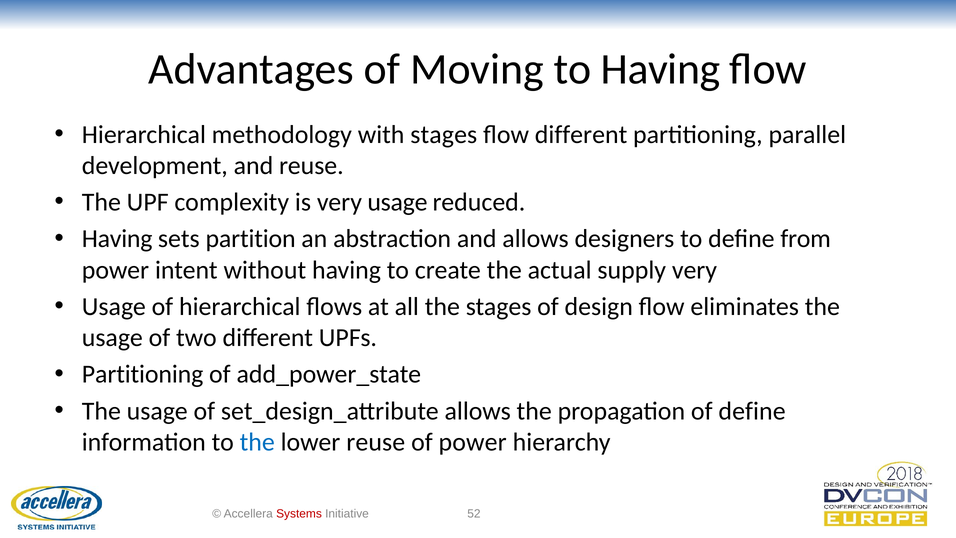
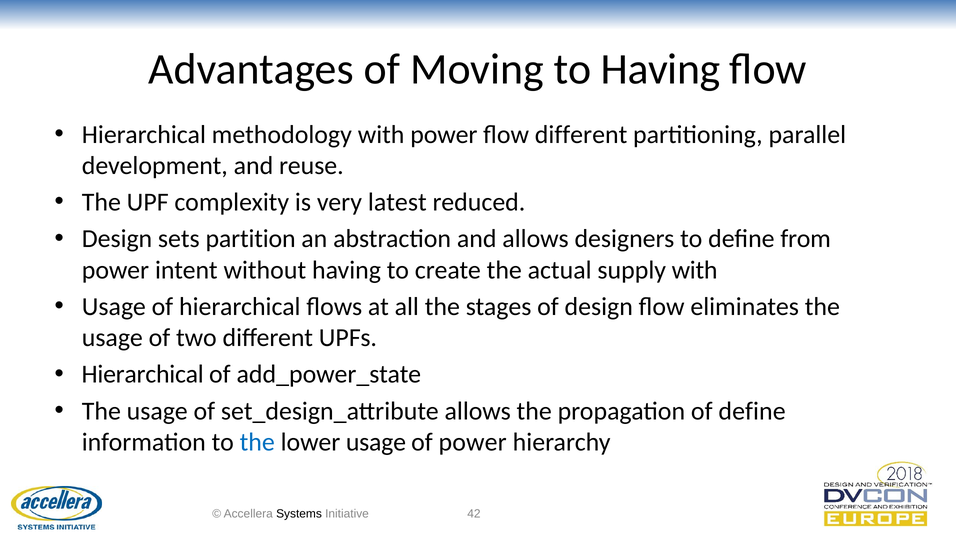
with stages: stages -> power (444, 134)
very usage: usage -> latest (397, 202)
Having: Having -> Design (117, 239)
supply very: very -> with (695, 270)
Partitioning: Partitioning -> Hierarchical (143, 374)
lower reuse: reuse -> usage (376, 442)
Systems colour: red -> black (299, 514)
52: 52 -> 42 (474, 514)
